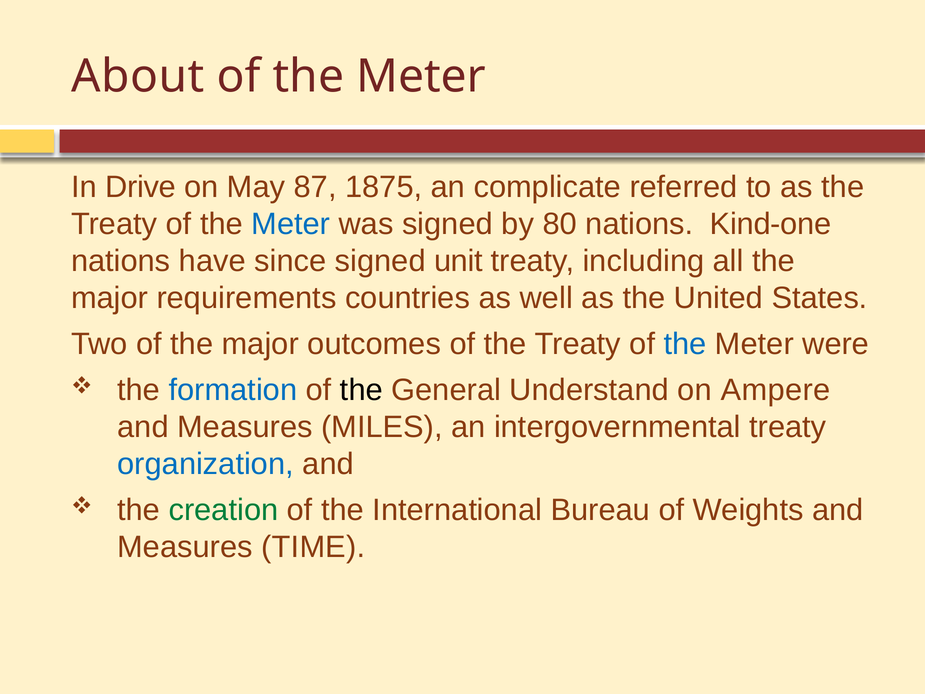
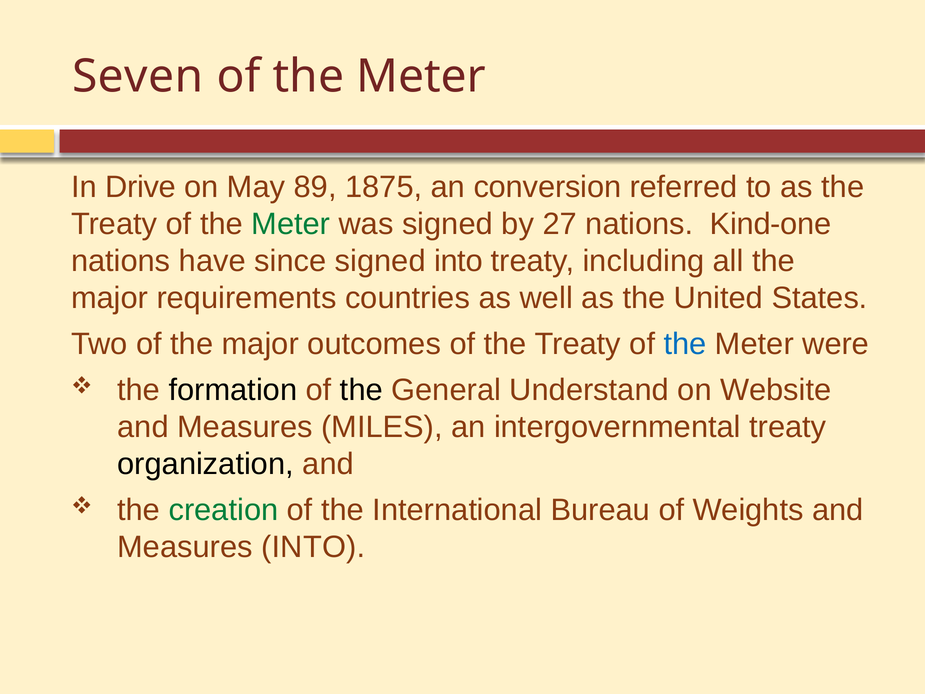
About: About -> Seven (138, 76)
87: 87 -> 89 (315, 187)
complicate: complicate -> conversion (547, 187)
Meter colour: blue -> green (291, 224)
80: 80 -> 27 (560, 224)
signed unit: unit -> into (458, 261)
formation colour: blue -> black (233, 390)
Ampere: Ampere -> Website (776, 390)
organization colour: blue -> black (206, 464)
Measures TIME: TIME -> INTO (313, 547)
